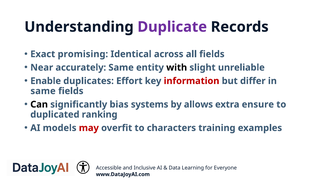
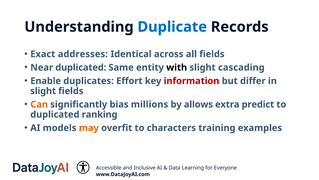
Duplicate colour: purple -> blue (172, 27)
promising: promising -> addresses (83, 54)
Near accurately: accurately -> duplicated (81, 67)
unreliable: unreliable -> cascading (241, 67)
same: same -> slight (43, 91)
Can colour: black -> orange (39, 104)
systems: systems -> millions (150, 104)
ensure: ensure -> predict (258, 104)
may colour: red -> orange (89, 128)
